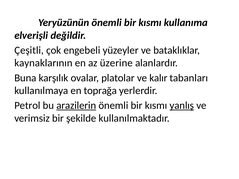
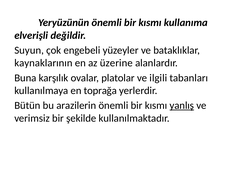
Çeşitli: Çeşitli -> Suyun (29, 50)
kalır: kalır -> ilgili (158, 78)
Petrol: Petrol -> Bütün (27, 106)
arazilerin underline: present -> none (76, 106)
